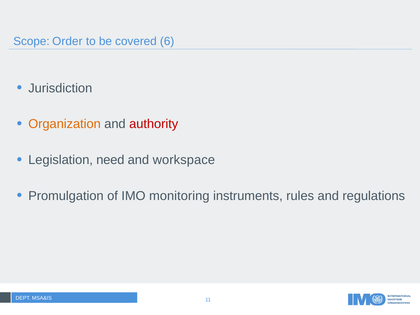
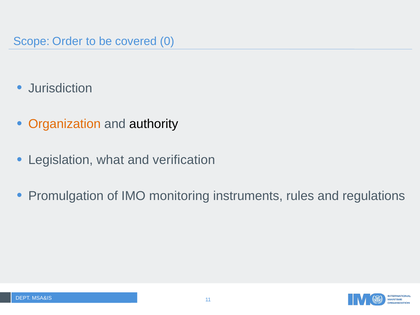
6: 6 -> 0 (167, 41)
authority colour: red -> black (154, 124)
need: need -> what (110, 160)
workspace: workspace -> verification (184, 160)
